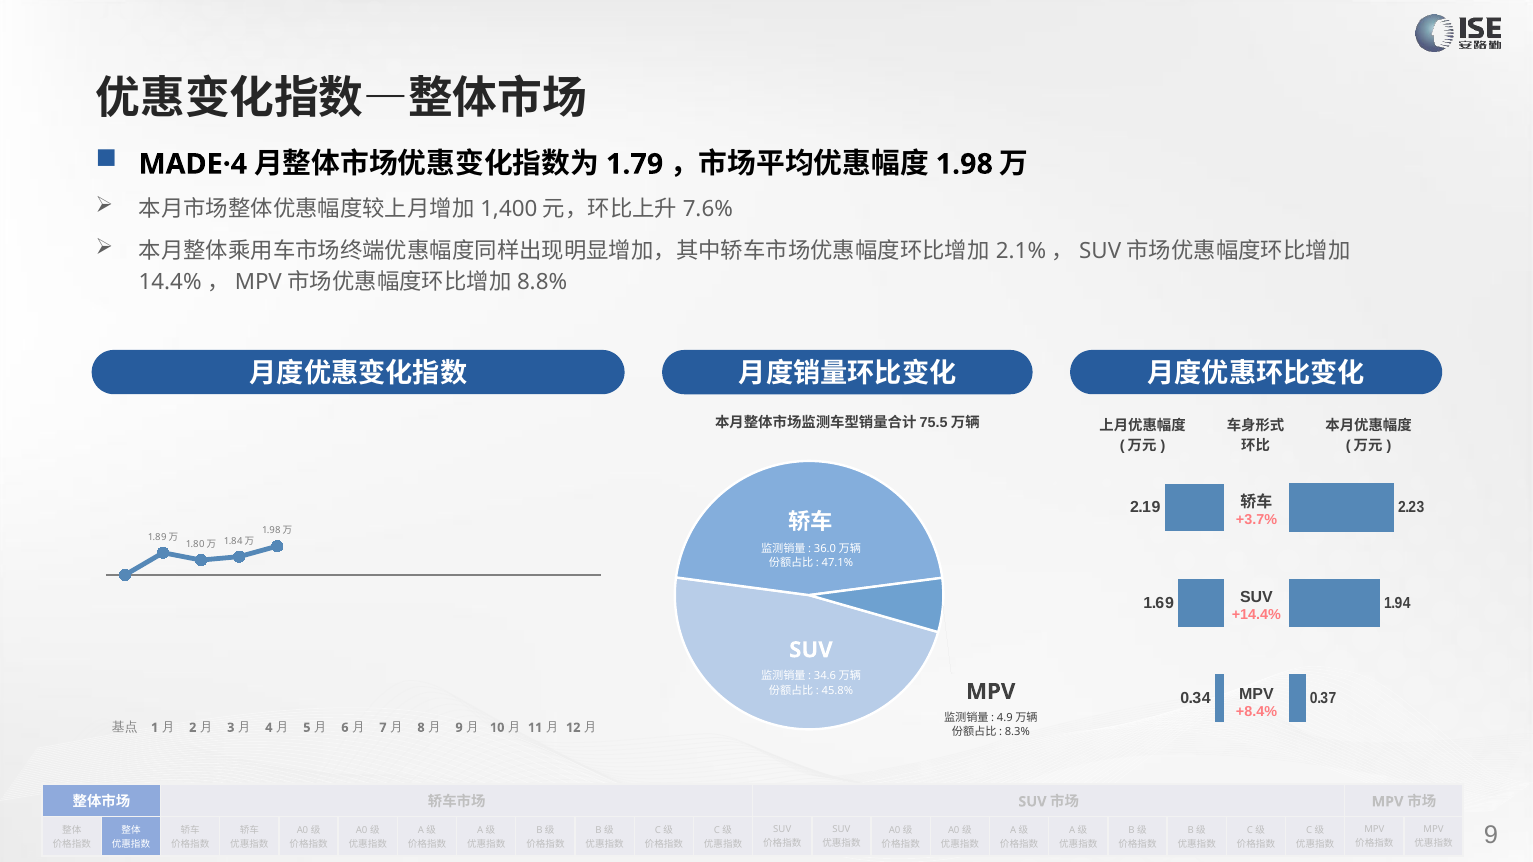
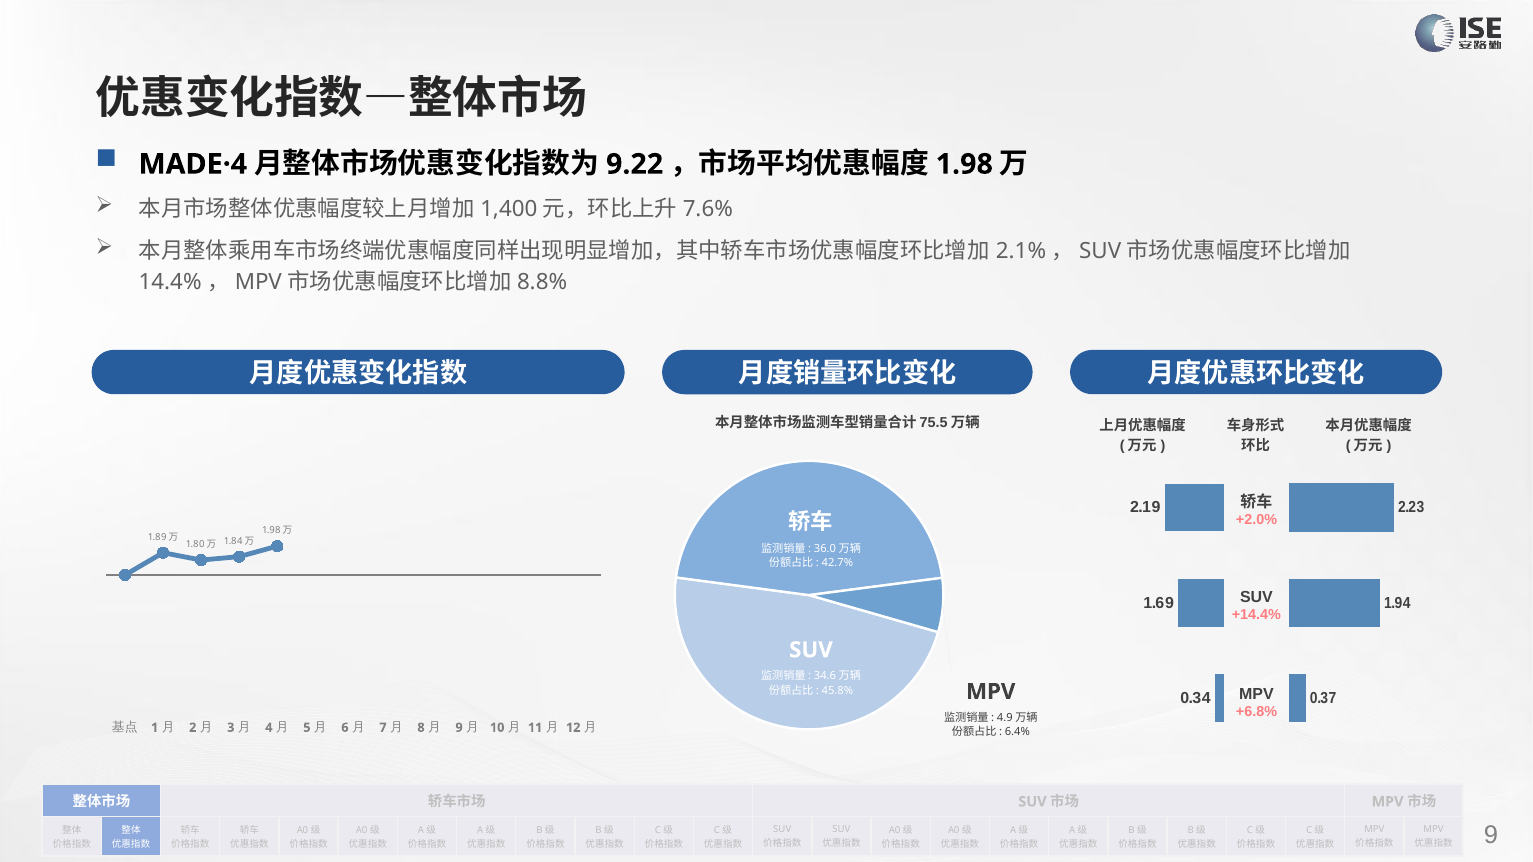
1.79: 1.79 -> 9.22 (635, 164)
+3.7%: +3.7% -> +2.0% (1256, 520)
47.1%: 47.1% -> 42.7% (837, 563)
+8.4%: +8.4% -> +6.8% (1256, 712)
8.3%: 8.3% -> 6.4% (1017, 732)
